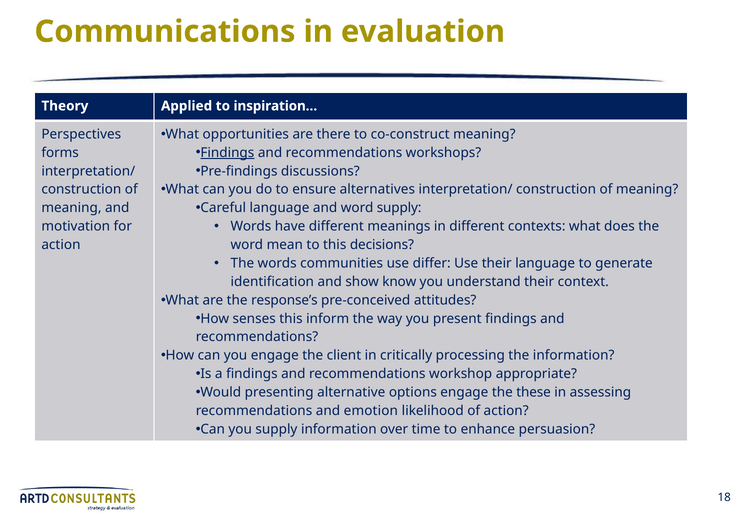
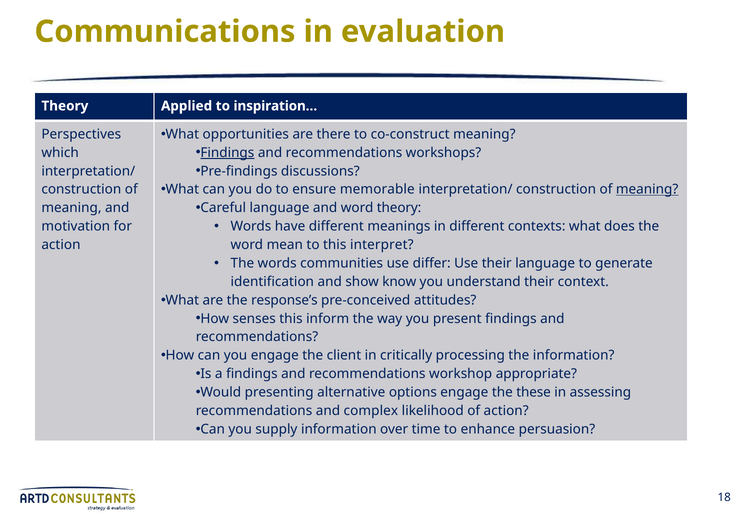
forms: forms -> which (60, 153)
alternatives: alternatives -> memorable (377, 189)
meaning underline: none -> present (647, 189)
word supply: supply -> theory (399, 208)
decisions: decisions -> interpret (382, 245)
emotion: emotion -> complex (371, 411)
